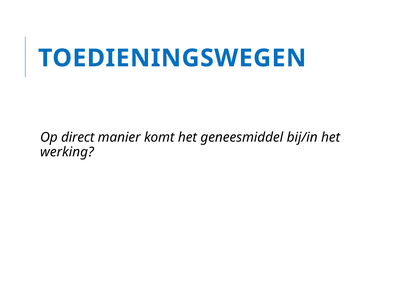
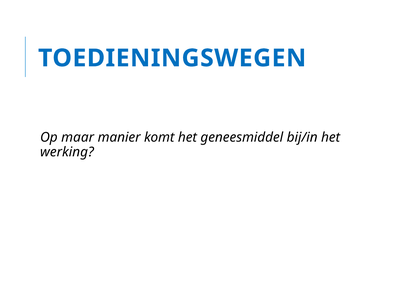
direct: direct -> maar (78, 137)
